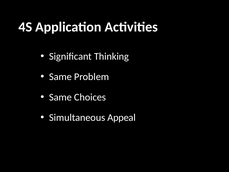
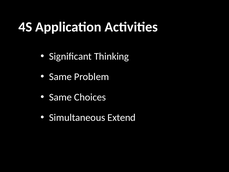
Appeal: Appeal -> Extend (122, 117)
